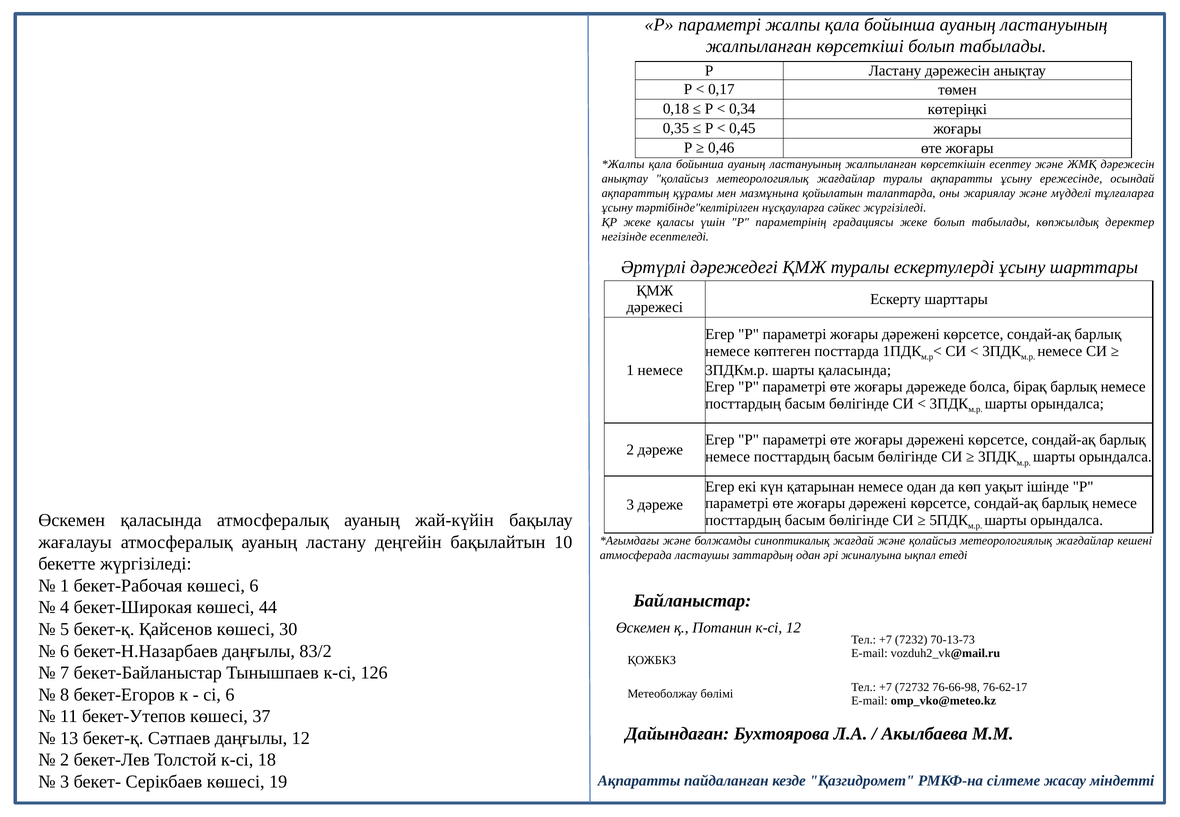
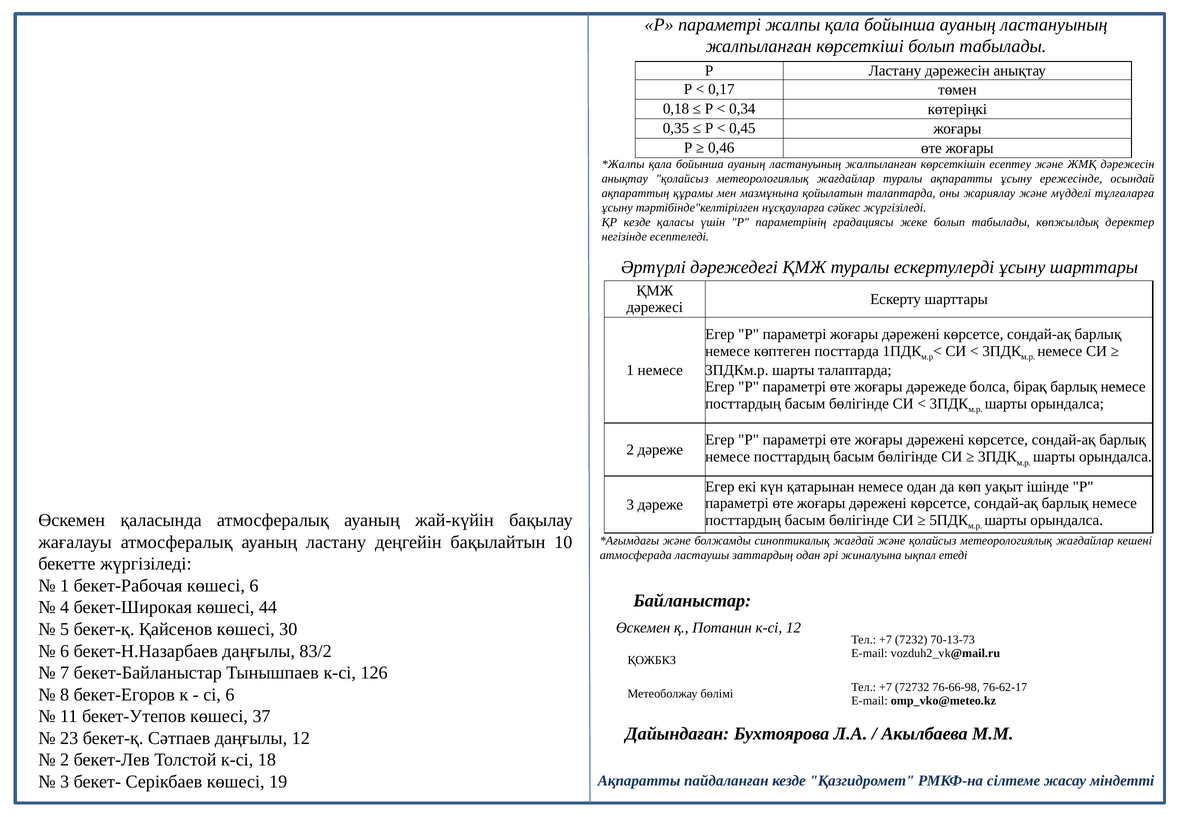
ҚР жеке: жеке -> кезде (637, 222)
шарты қаласында: қаласында -> талаптарда (855, 370)
13: 13 -> 23 (69, 738)
